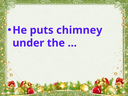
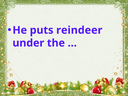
chimney: chimney -> reindeer (79, 30)
